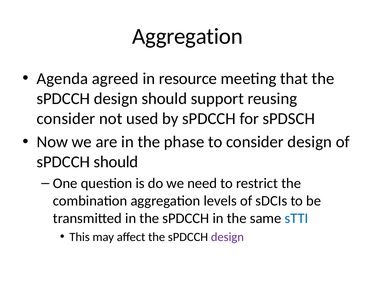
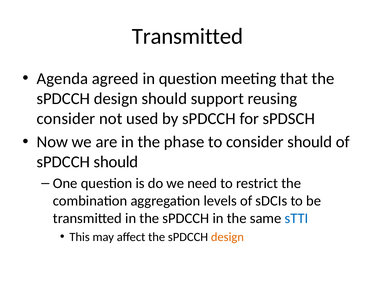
Aggregation: Aggregation -> Transmitted (188, 36)
in resource: resource -> question (188, 79)
consider design: design -> should (310, 142)
design colour: purple -> orange (227, 237)
